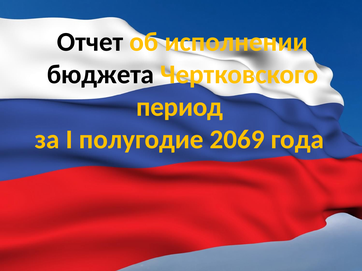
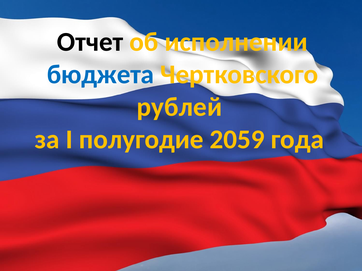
бюджета colour: black -> blue (100, 75)
период: период -> рублей (179, 107)
2069: 2069 -> 2059 (237, 140)
